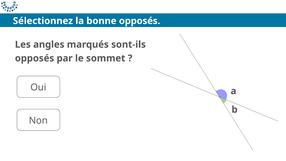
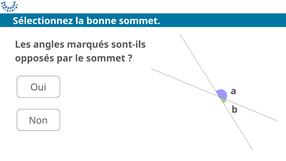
bonne opposés: opposés -> sommet (140, 21)
